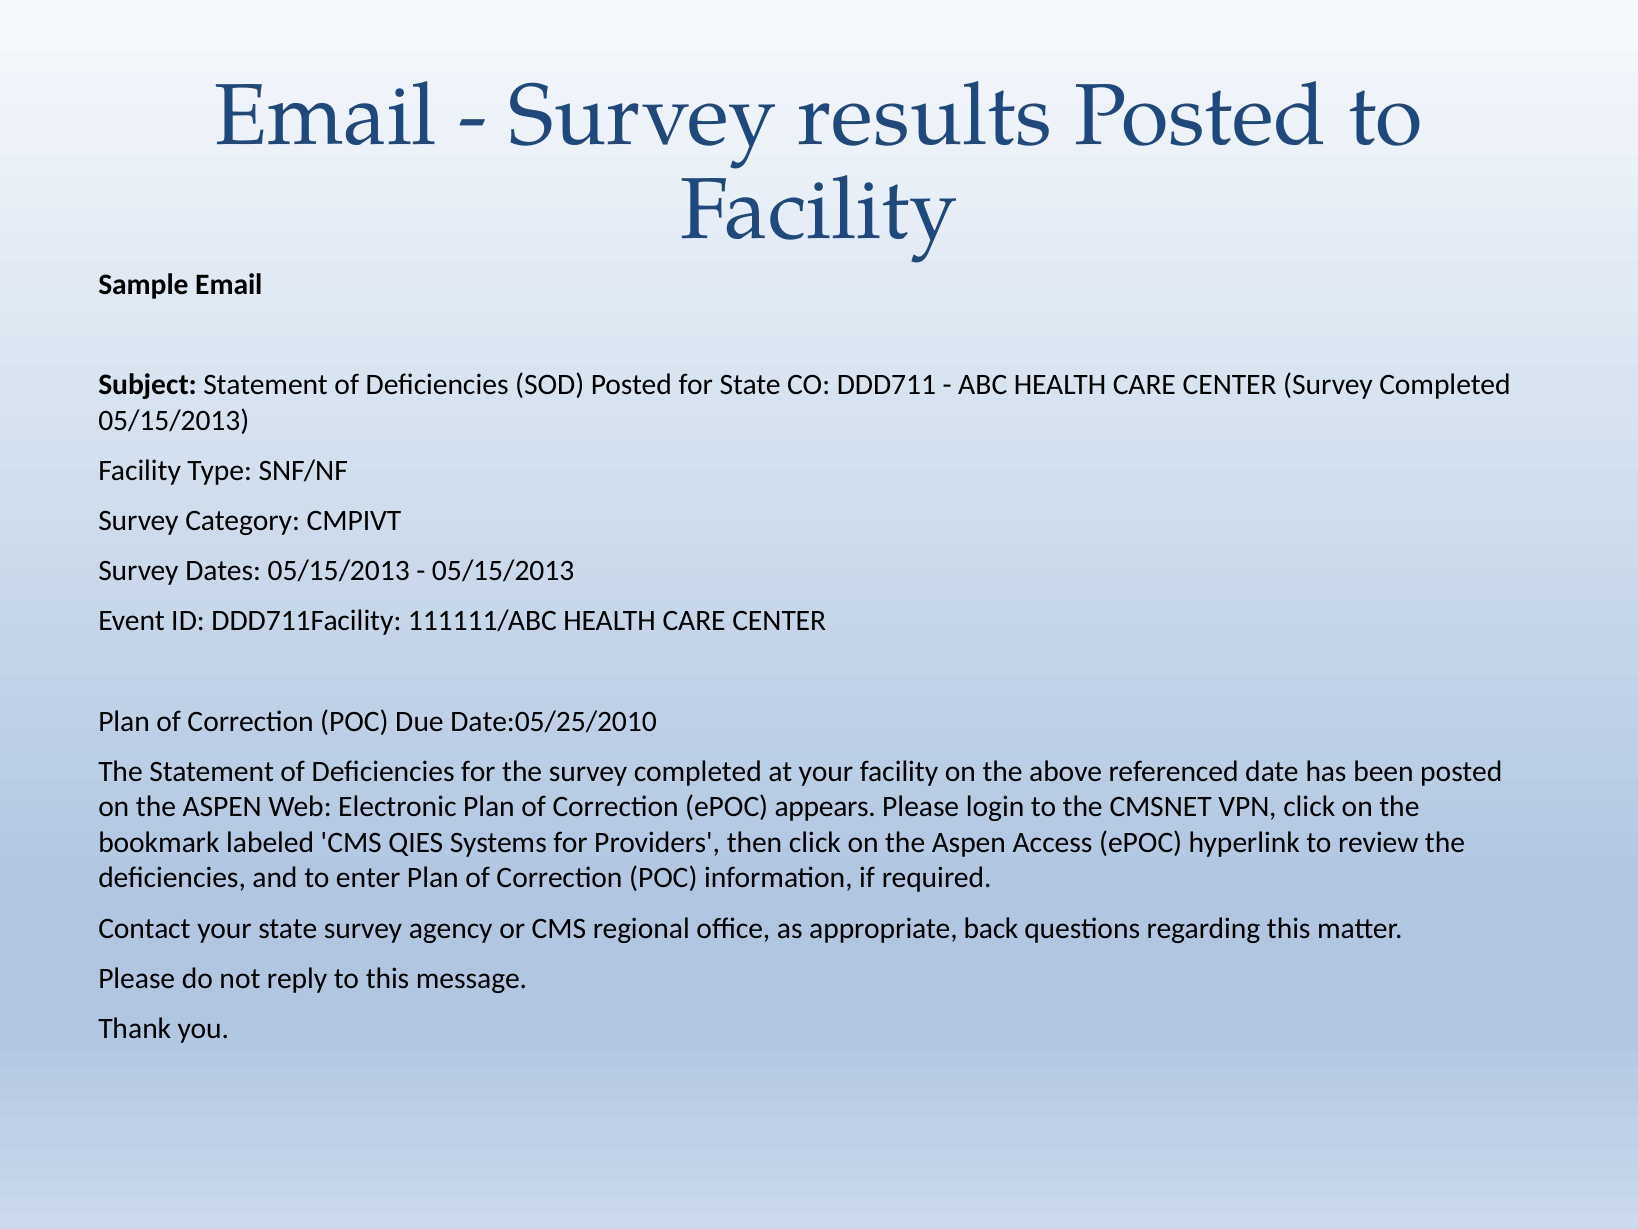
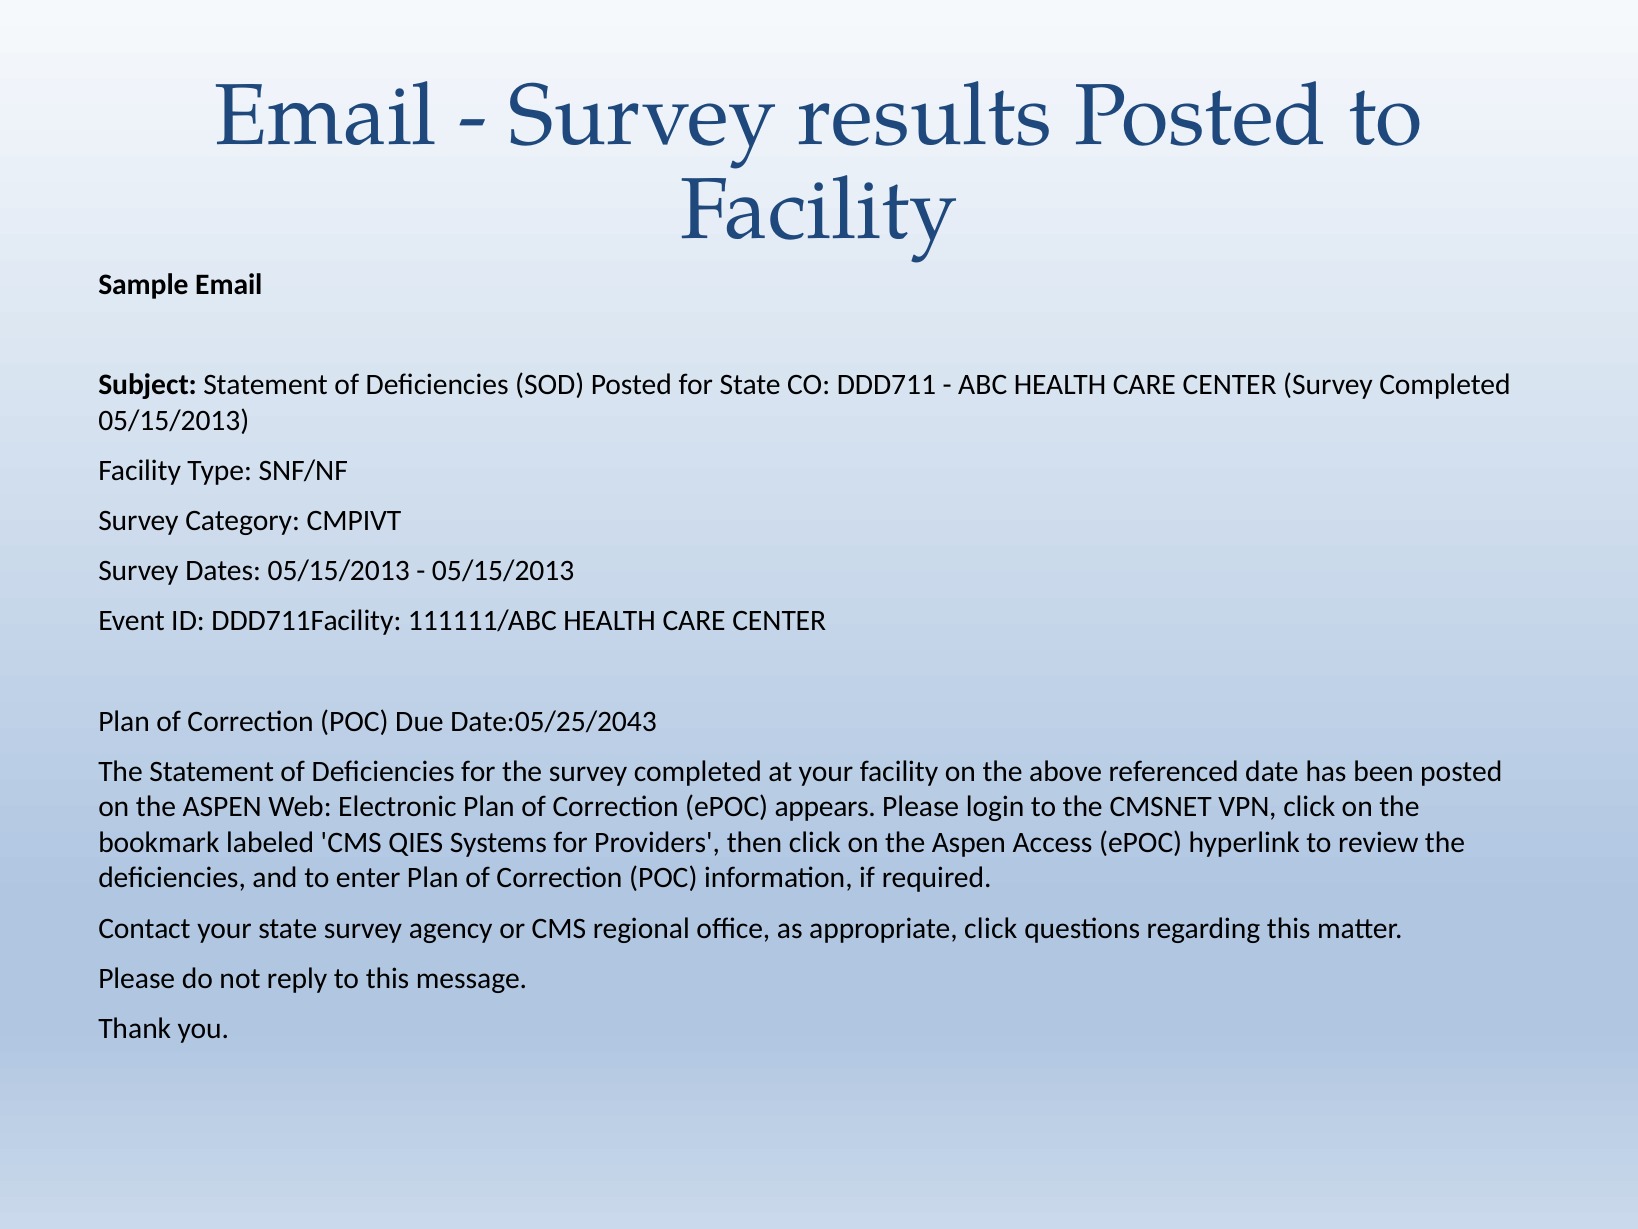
Date:05/25/2010: Date:05/25/2010 -> Date:05/25/2043 (554, 721)
appropriate back: back -> click (991, 928)
